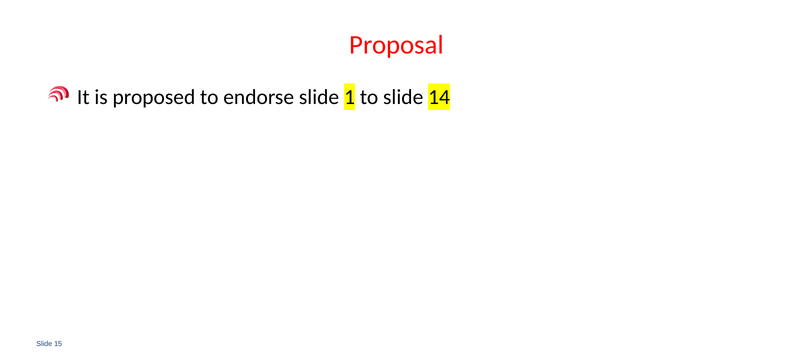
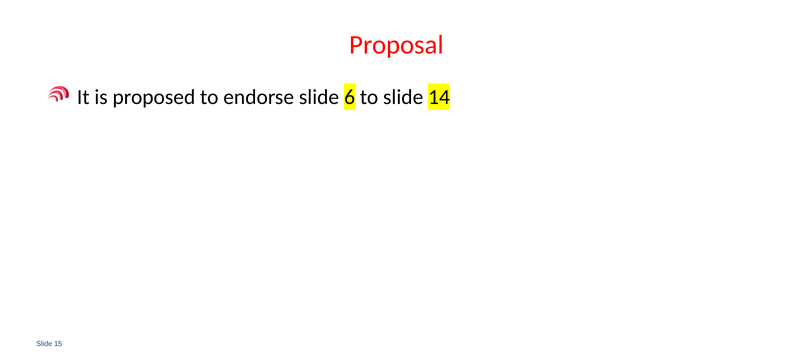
1: 1 -> 6 (350, 97)
